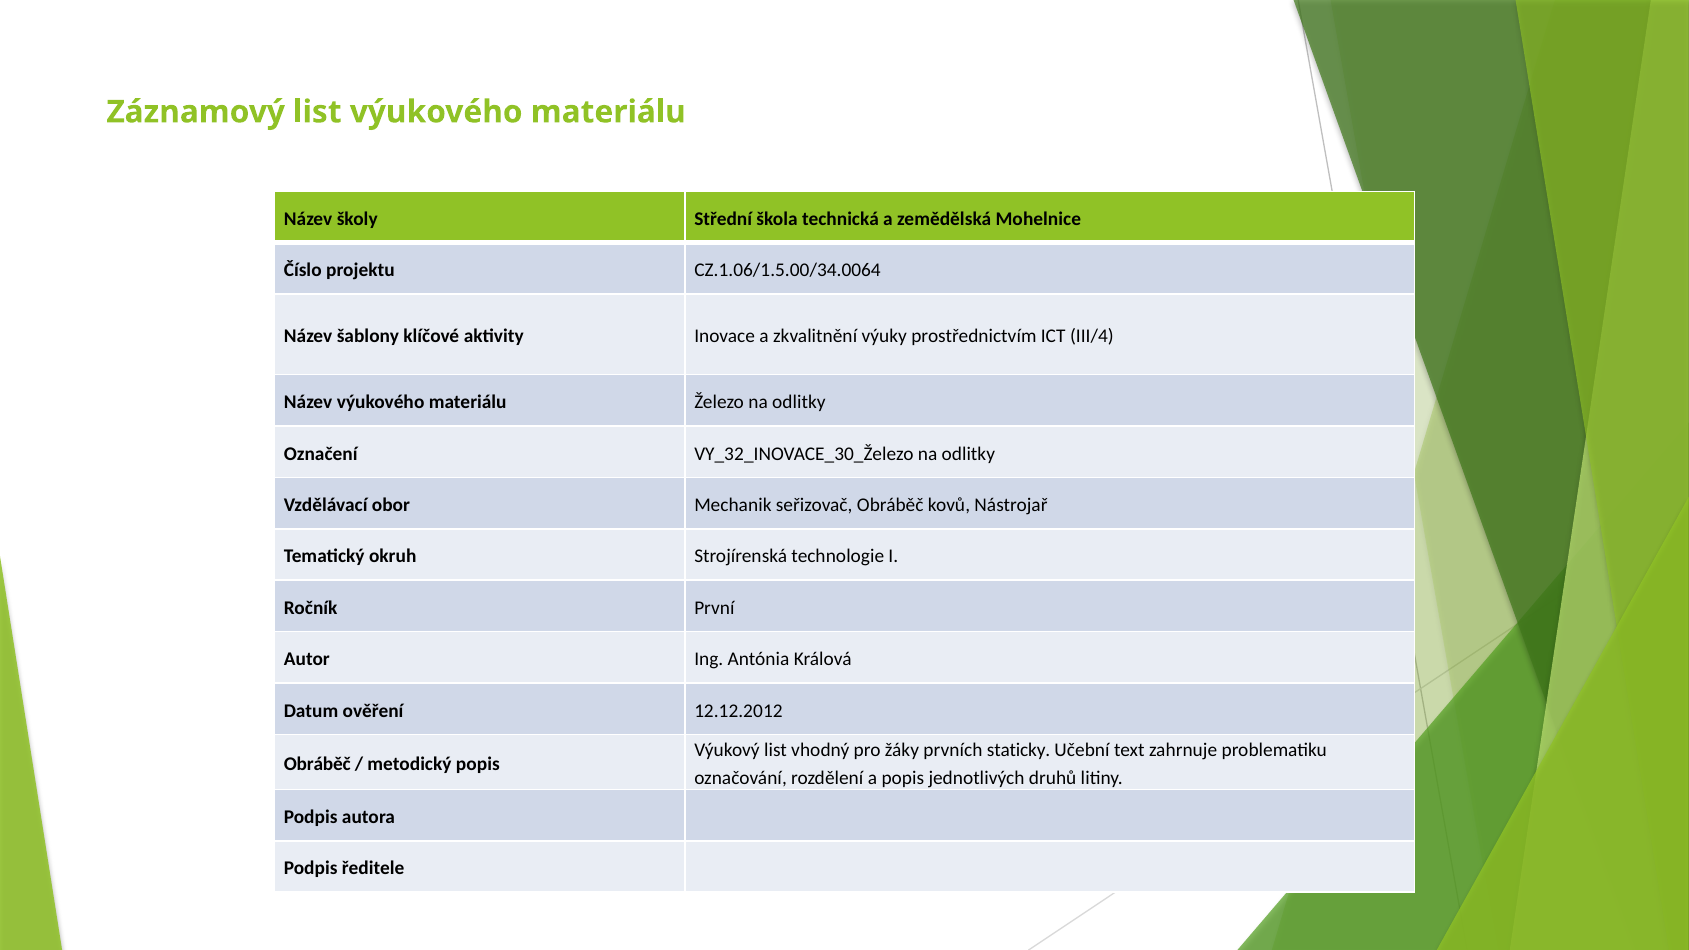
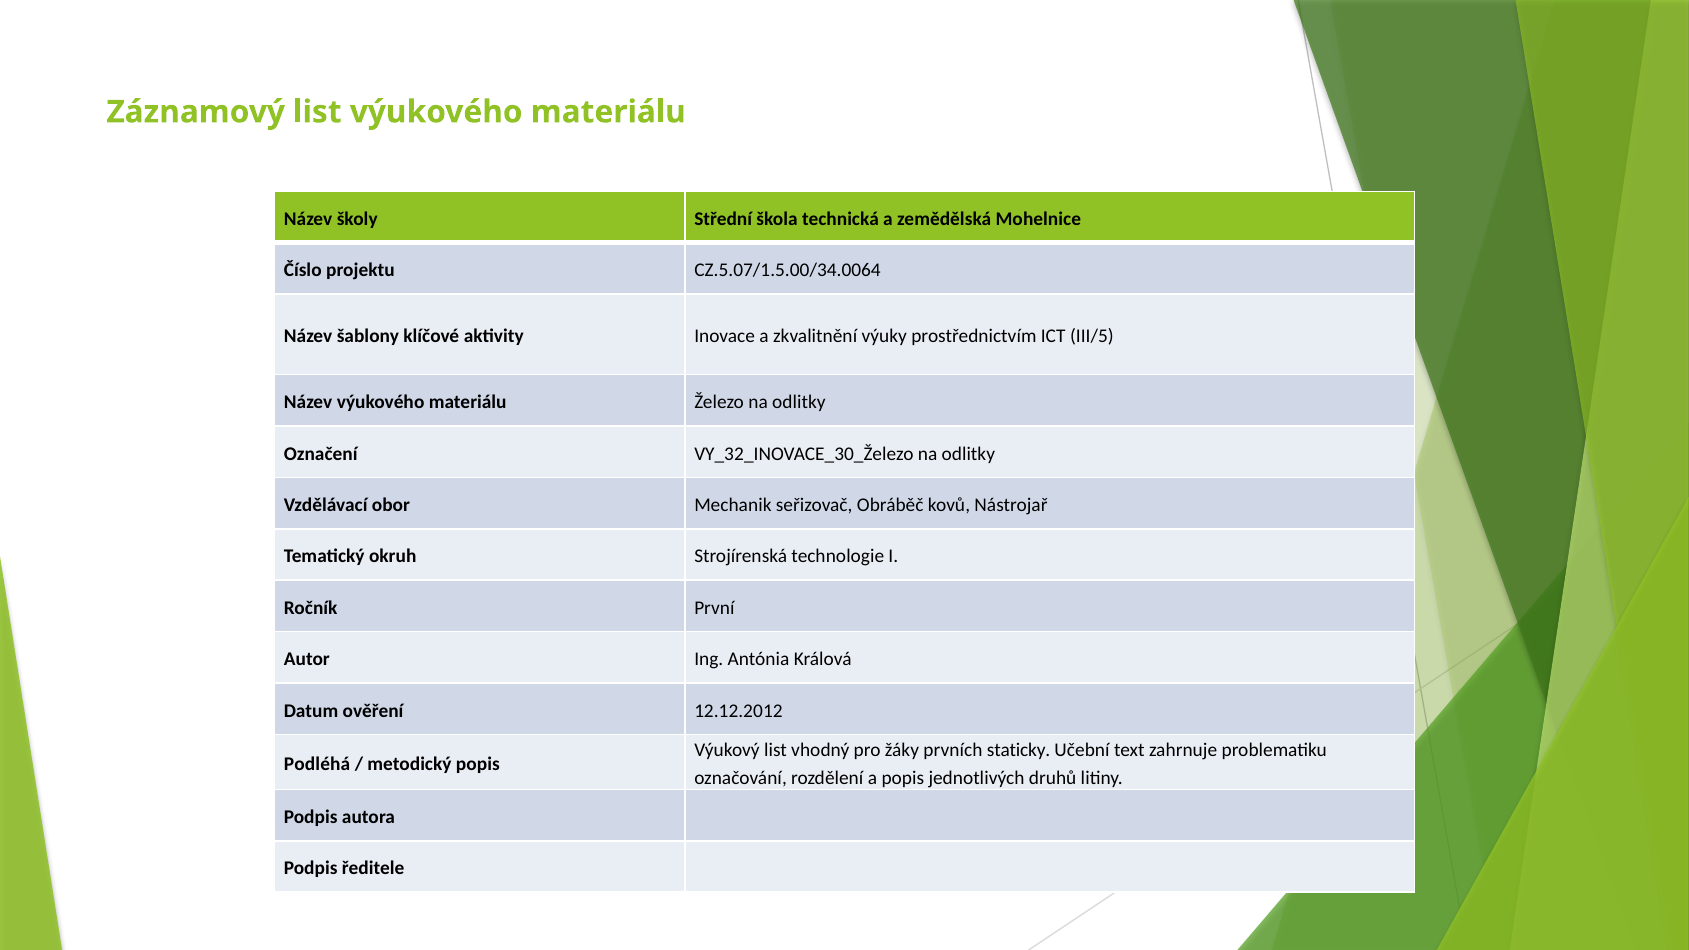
CZ.1.06/1.5.00/34.0064: CZ.1.06/1.5.00/34.0064 -> CZ.5.07/1.5.00/34.0064 (788, 271)
III/4: III/4 -> III/5 (1092, 336)
Obráběč: Obráběč -> Podléhá (317, 764)
